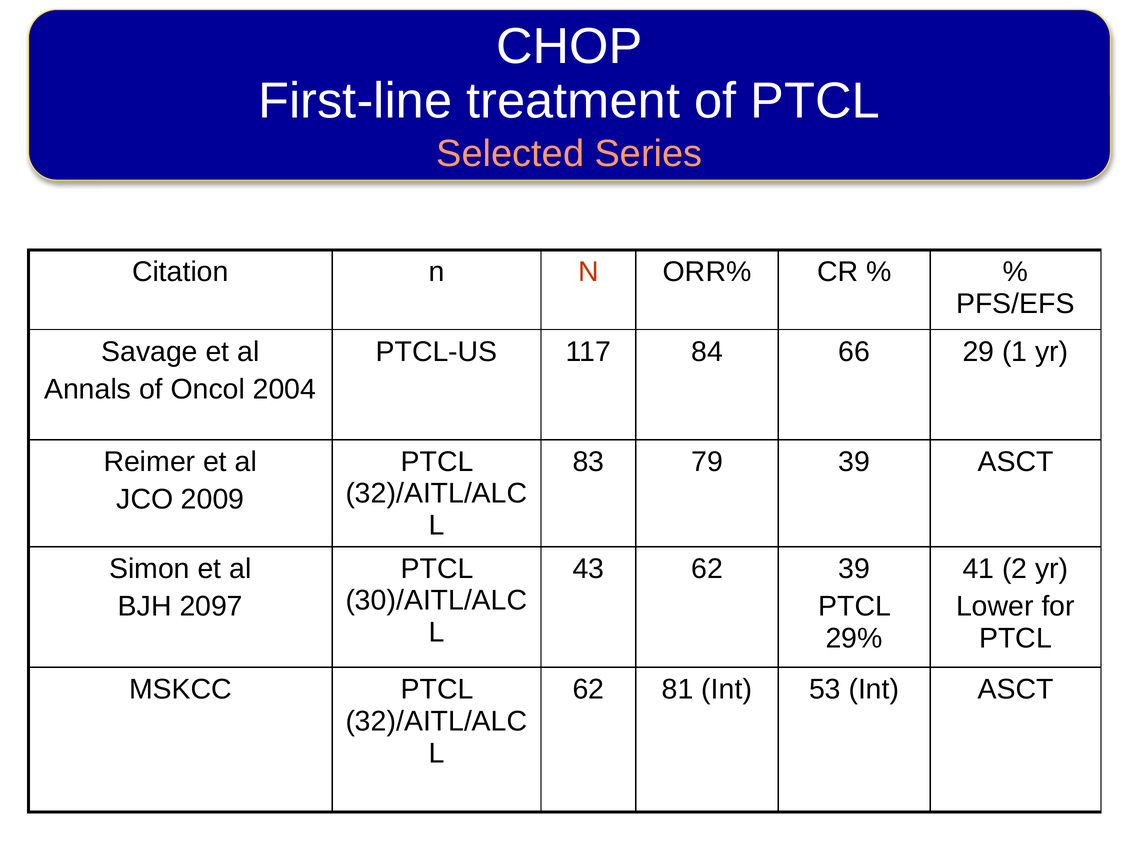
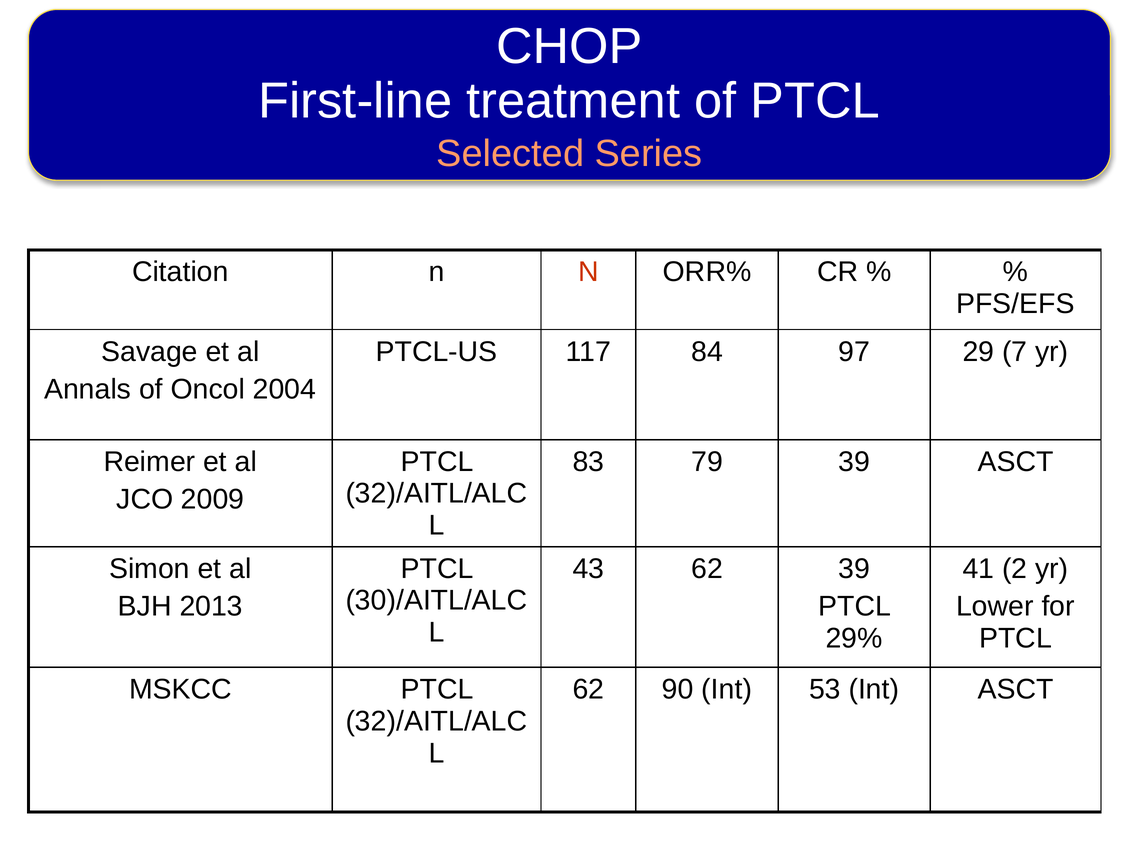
66: 66 -> 97 (854, 352)
1: 1 -> 7 (1015, 352)
2097: 2097 -> 2013 (211, 606)
81: 81 -> 90 (678, 690)
